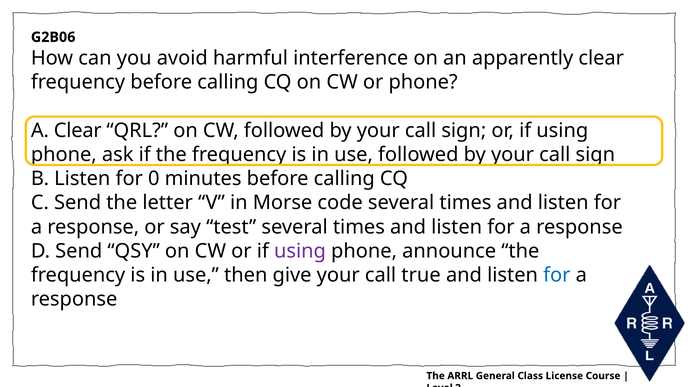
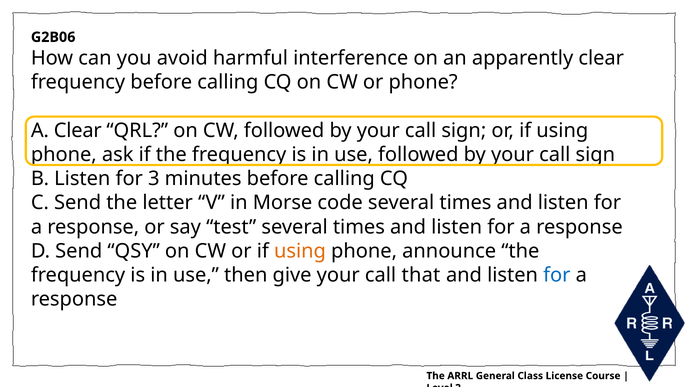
0: 0 -> 3 (154, 179)
using colour: purple -> orange (300, 251)
true: true -> that (421, 275)
